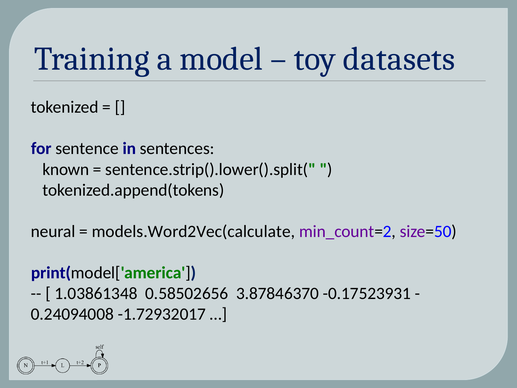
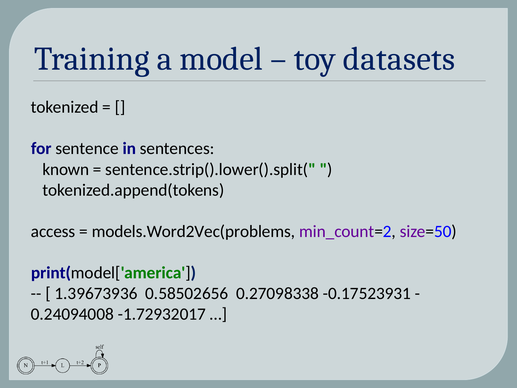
neural: neural -> access (53, 231)
models.Word2Vec(calculate: models.Word2Vec(calculate -> models.Word2Vec(problems (193, 231)
1.03861348: 1.03861348 -> 1.39673936 (96, 293)
3.87846370: 3.87846370 -> 0.27098338 (277, 293)
